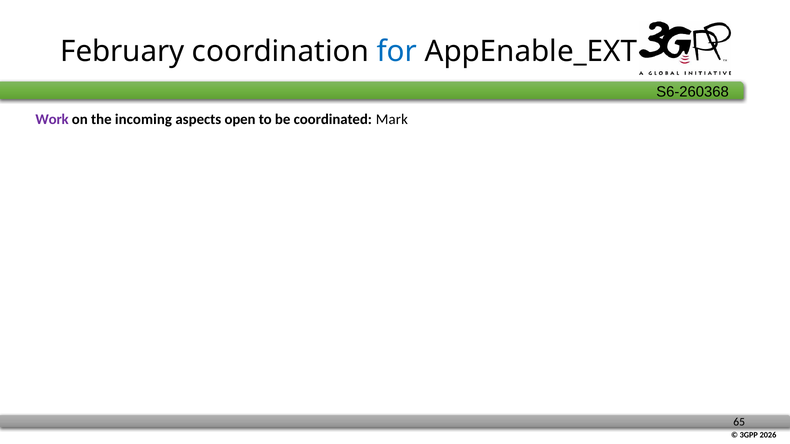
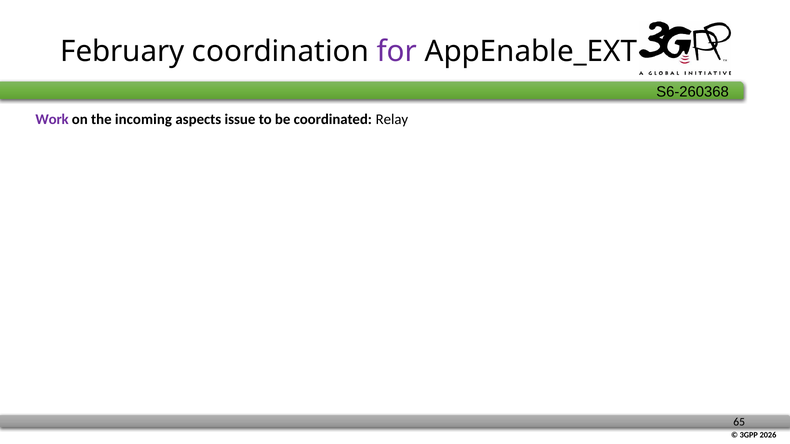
for colour: blue -> purple (397, 52)
open: open -> issue (240, 119)
Mark: Mark -> Relay (392, 119)
